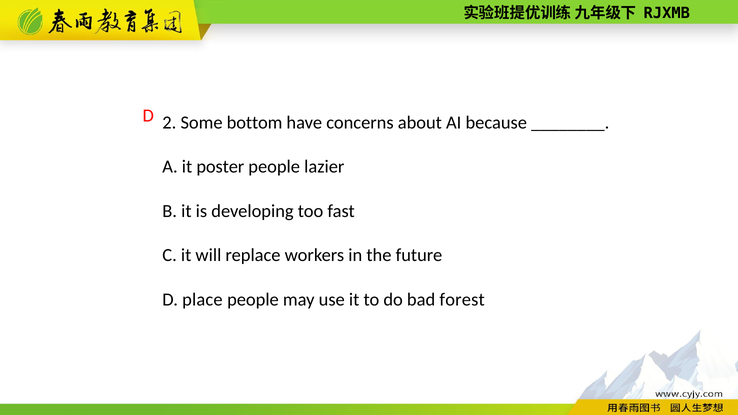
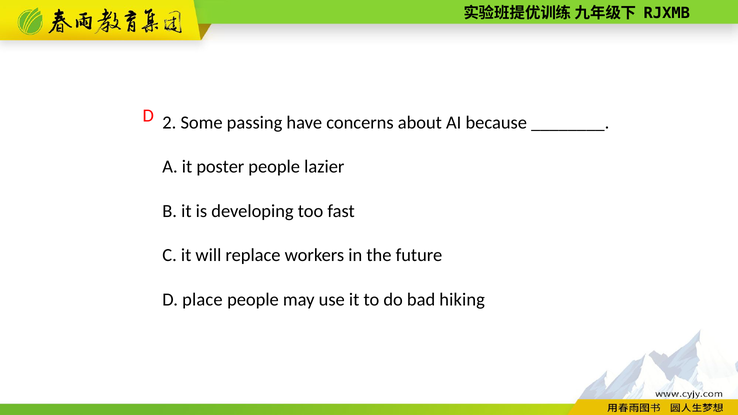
bottom: bottom -> passing (255, 123)
forest: forest -> hiking (462, 300)
